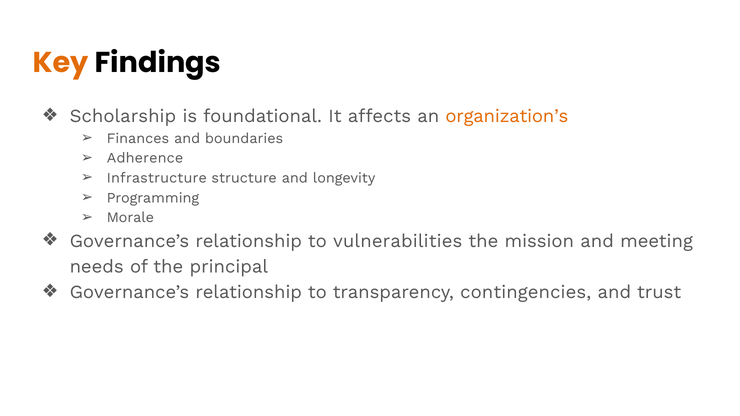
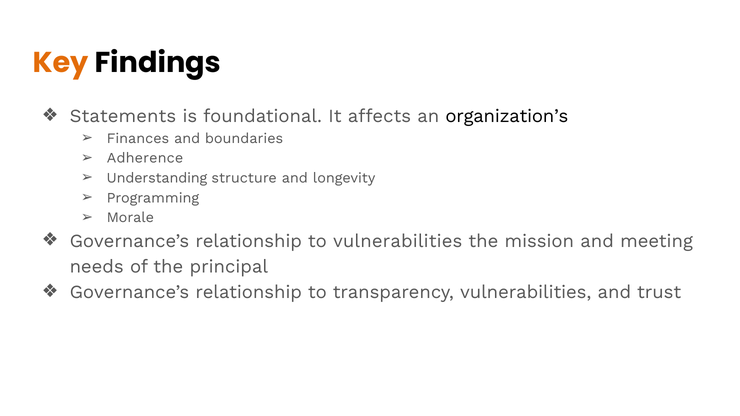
Scholarship: Scholarship -> Statements (123, 116)
organization’s colour: orange -> black (507, 116)
Infrastructure: Infrastructure -> Understanding (157, 178)
transparency contingencies: contingencies -> vulnerabilities (526, 292)
